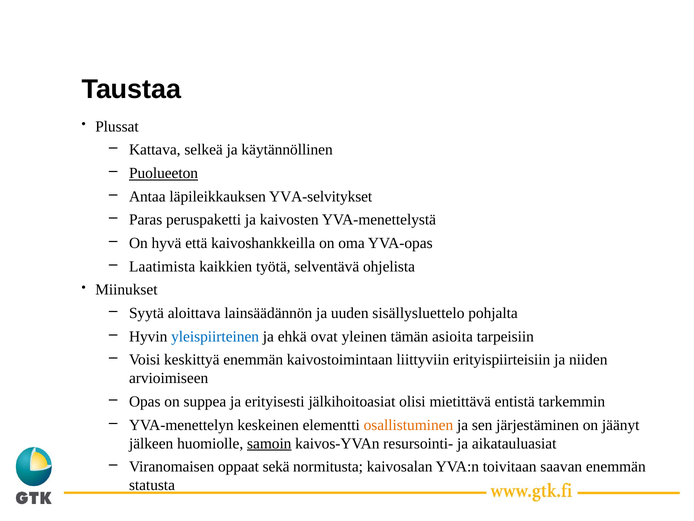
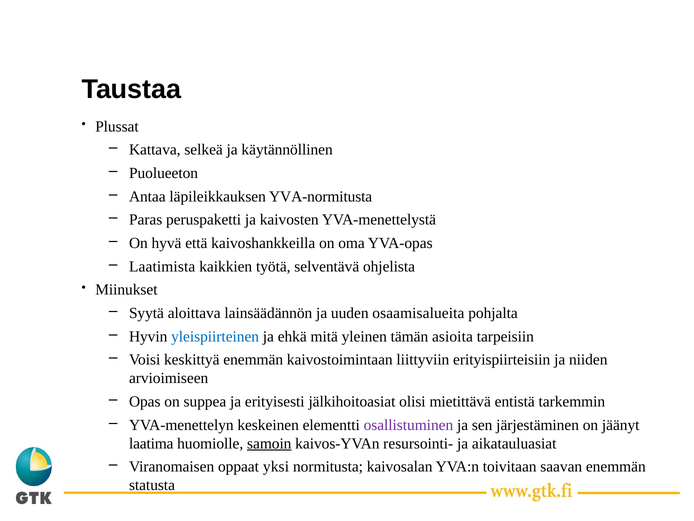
Puolueeton underline: present -> none (164, 173)
YVA-selvitykset: YVA-selvitykset -> YVA-normitusta (321, 196)
sisällysluettelo: sisällysluettelo -> osaamisalueita (418, 313)
ovat: ovat -> mitä (324, 336)
osallistuminen colour: orange -> purple (408, 425)
jälkeen: jälkeen -> laatima (151, 443)
sekä: sekä -> yksi (276, 466)
